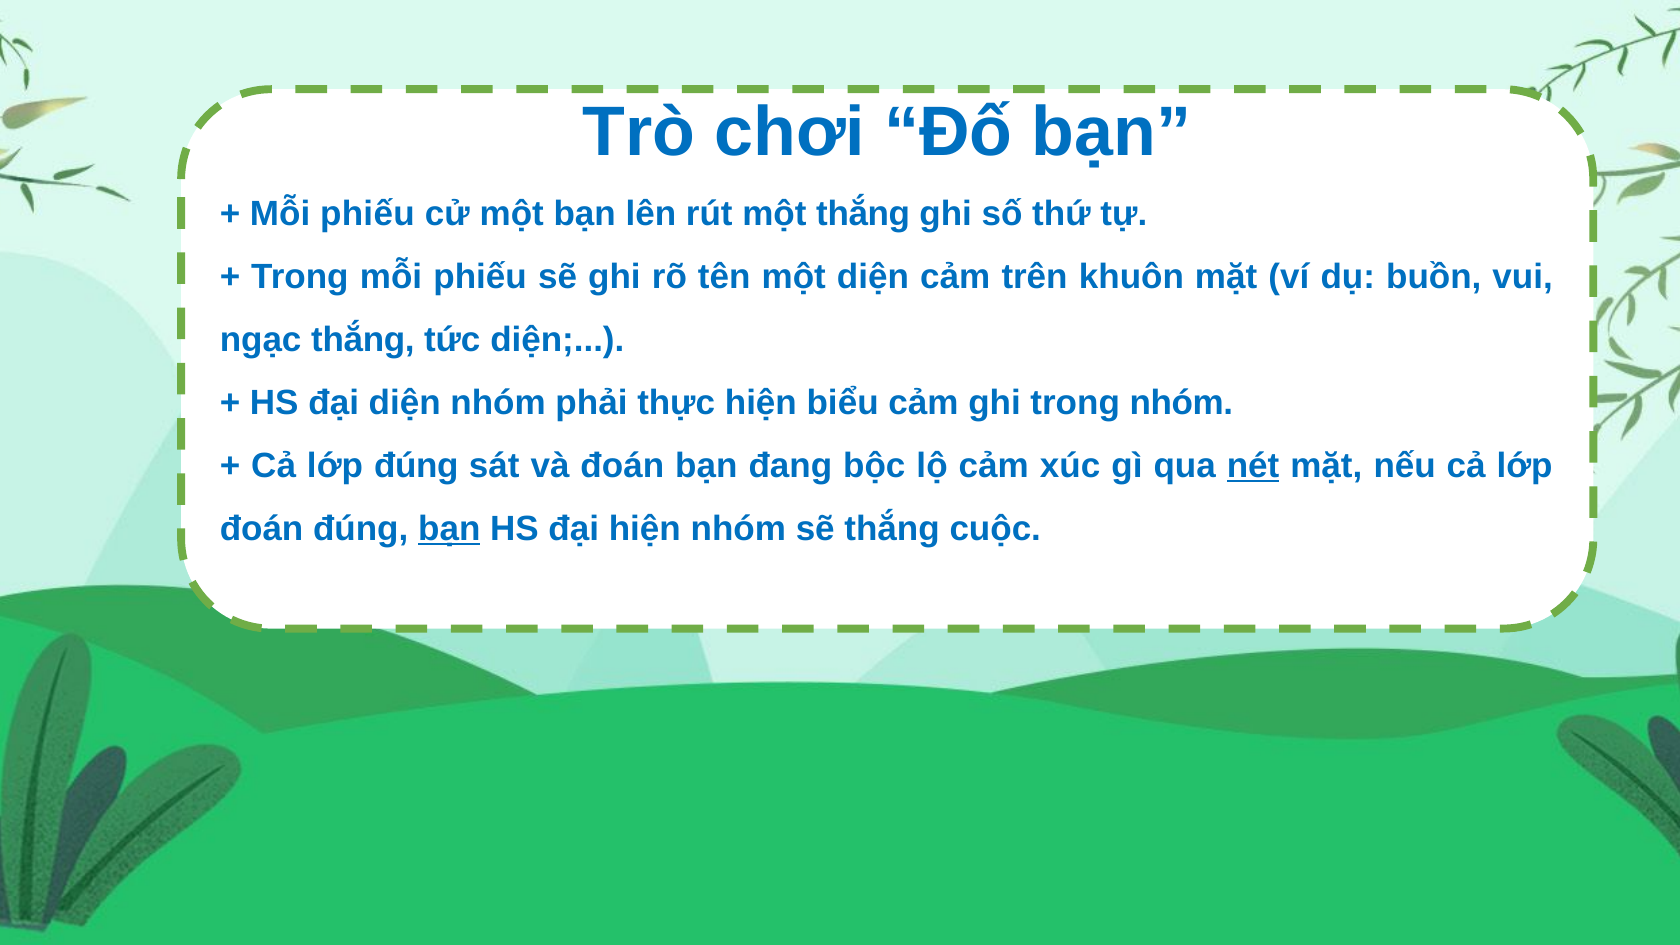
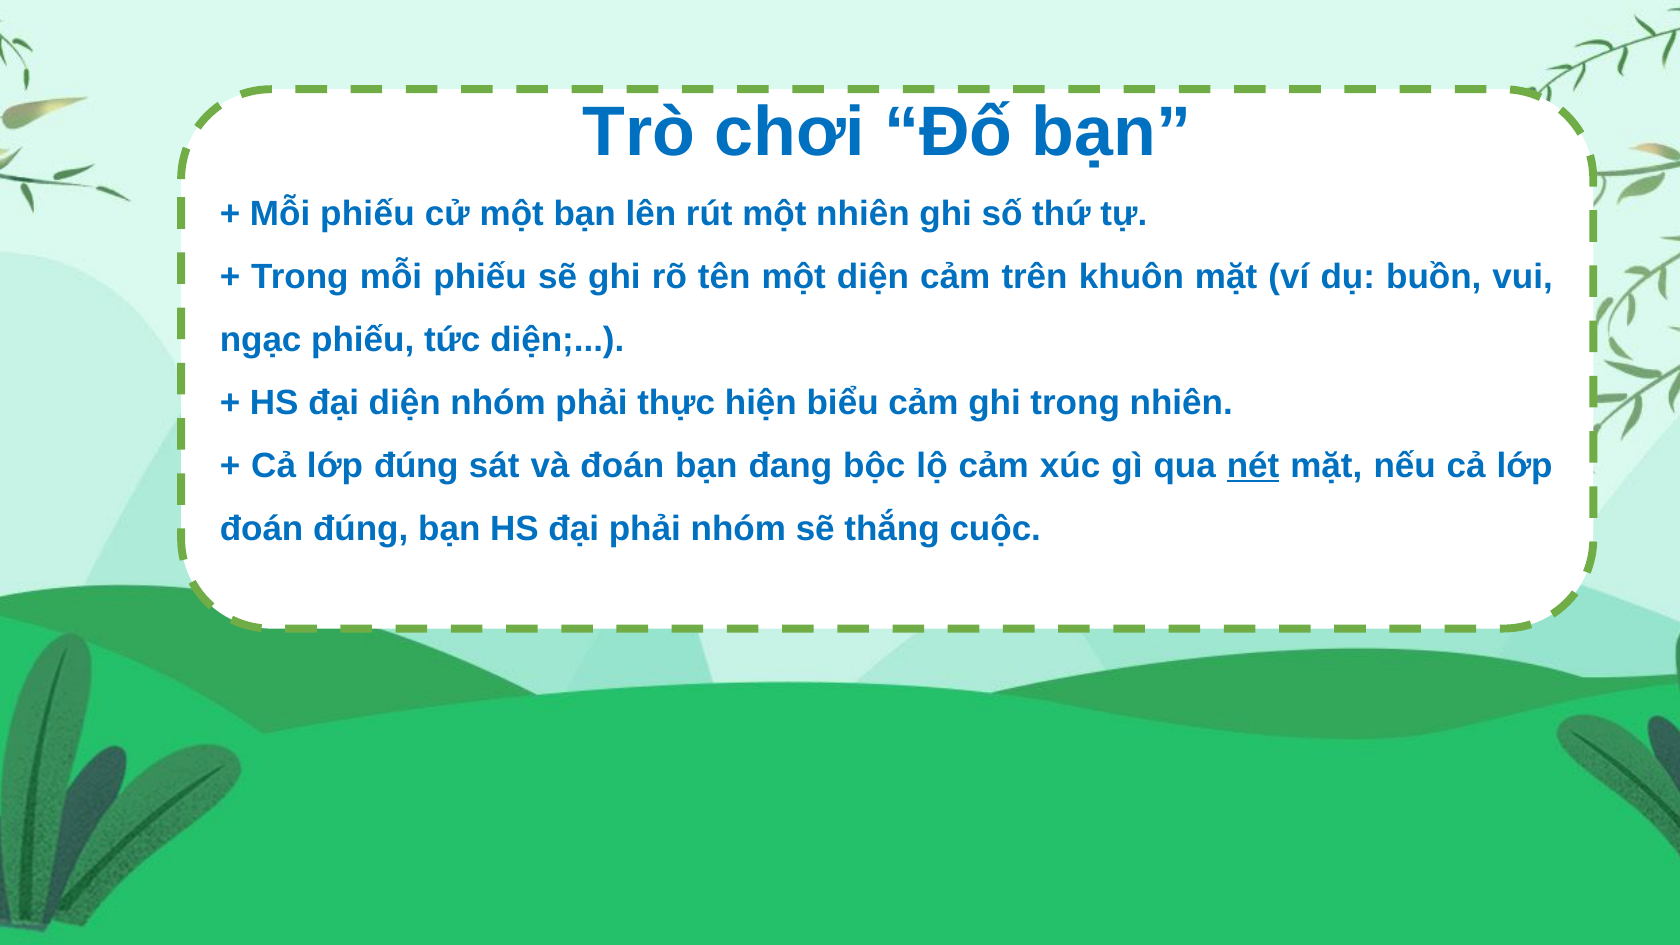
một thắng: thắng -> nhiên (863, 214)
ngạc thắng: thắng -> phiếu (363, 340)
trong nhóm: nhóm -> nhiên (1181, 403)
bạn underline: present -> none (449, 529)
đại hiện: hiện -> phải (645, 529)
